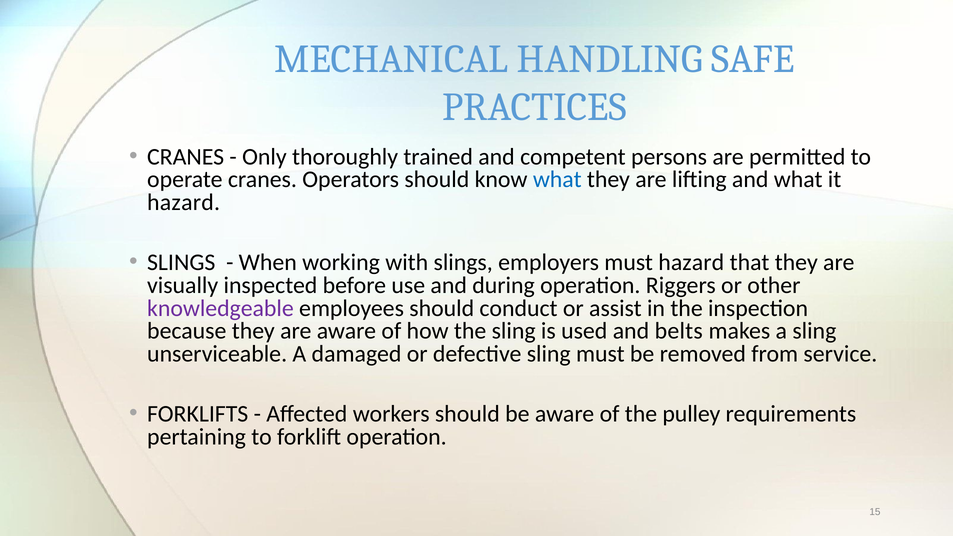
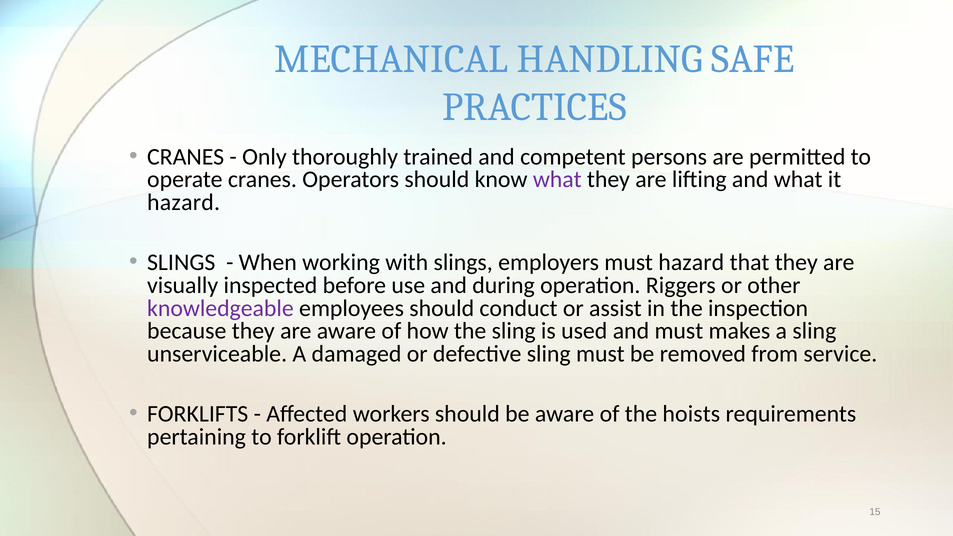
what colour: blue -> purple (557, 180)
and belts: belts -> must (679, 331)
pulley: pulley -> hoists (691, 414)
